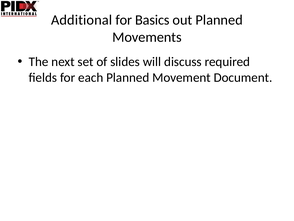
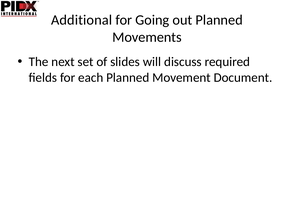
Basics: Basics -> Going (152, 20)
